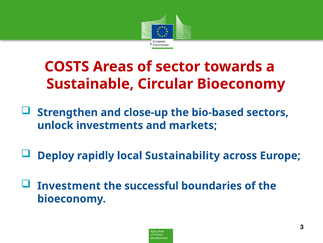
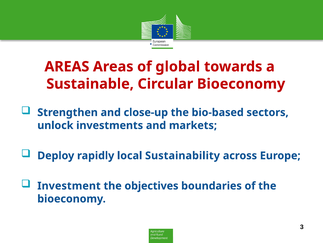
COSTS: COSTS -> AREAS (67, 66)
sector: sector -> global (178, 66)
successful: successful -> objectives (151, 185)
